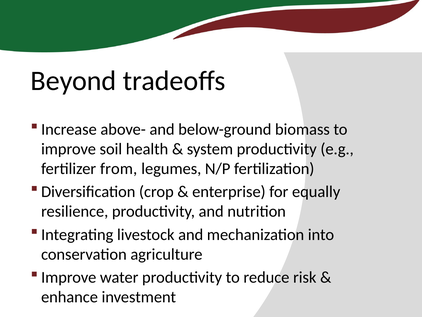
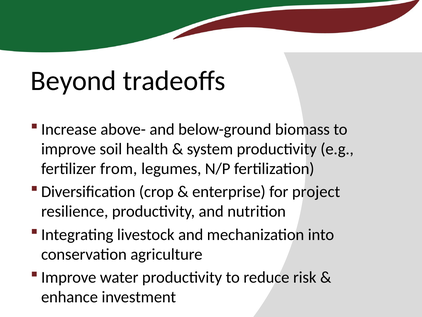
equally: equally -> project (316, 192)
